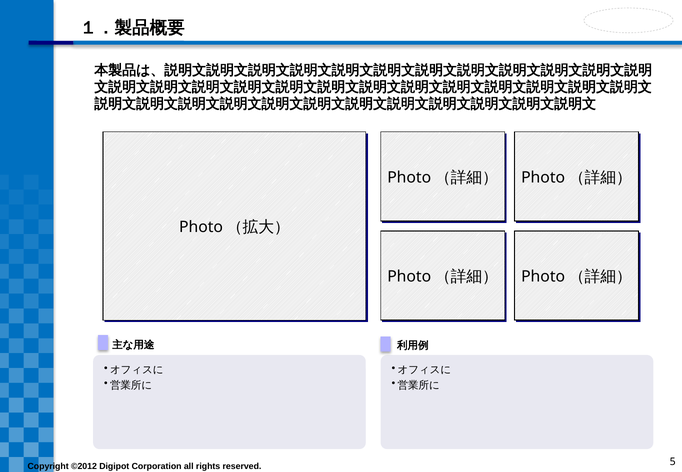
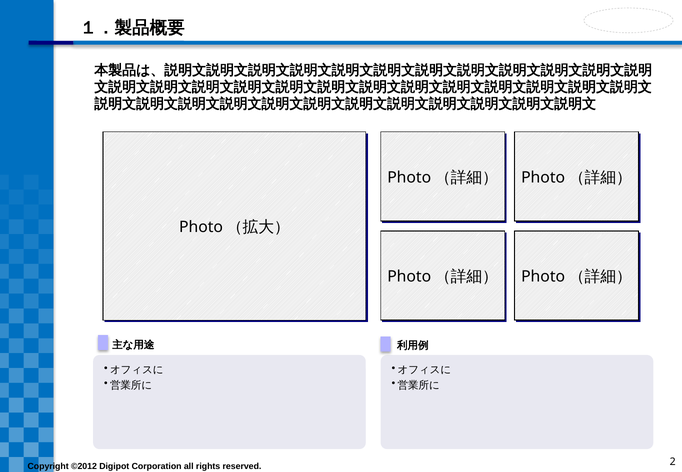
5: 5 -> 2 (673, 462)
